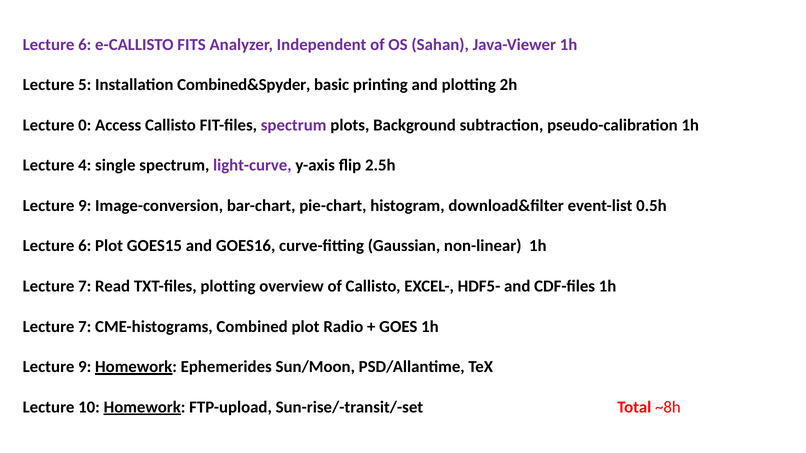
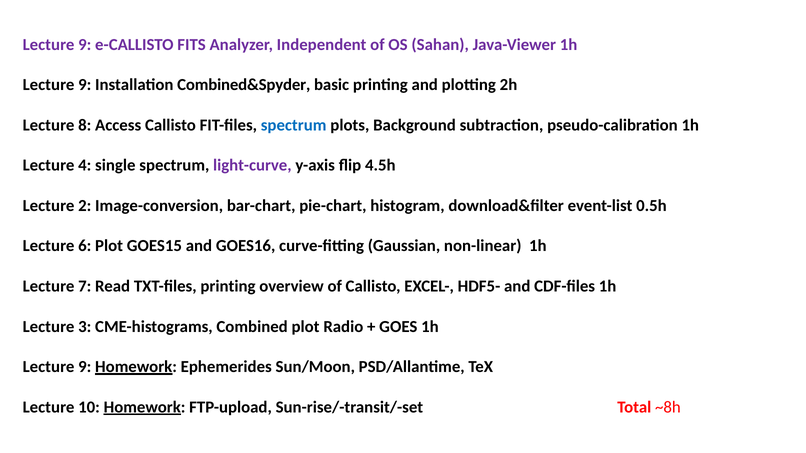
6: 6 -> 9 (85, 45)
5: 5 -> 9 (85, 85)
0: 0 -> 8 (85, 125)
spectrum colour: purple -> blue (294, 125)
2.5h: 2.5h -> 4.5h (380, 166)
9: 9 -> 2 (85, 206)
TXT-files plotting: plotting -> printing (228, 286)
7: 7 -> 3 (85, 327)
